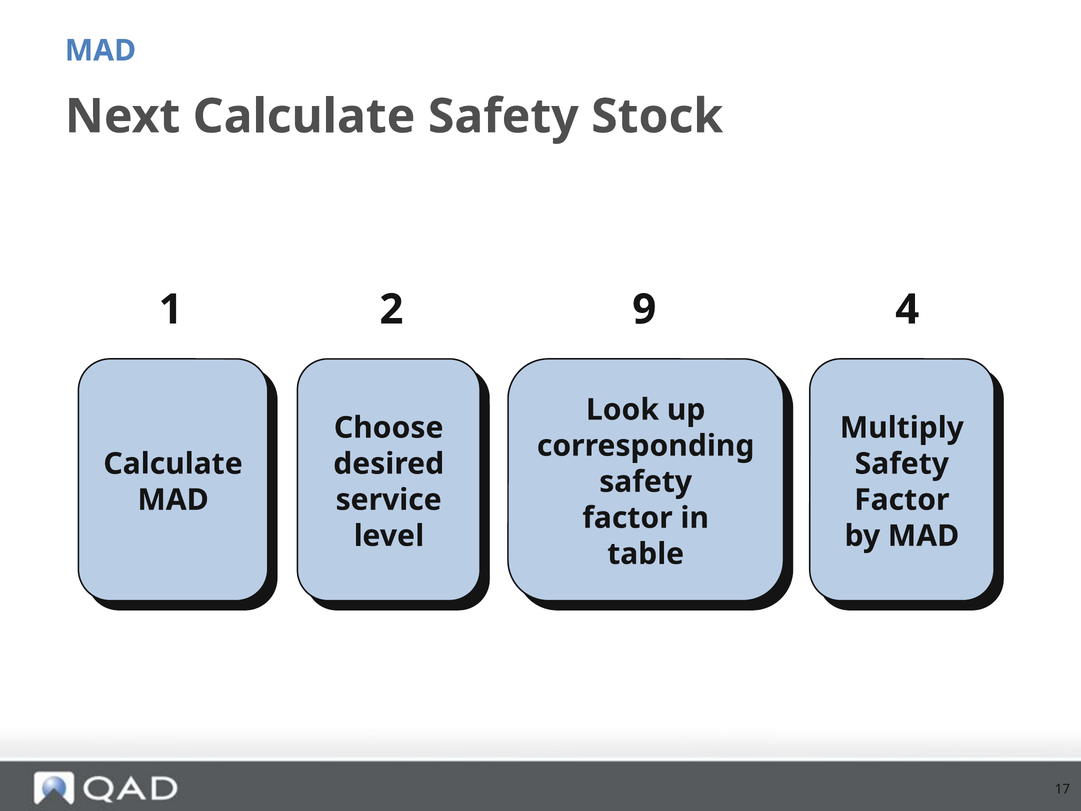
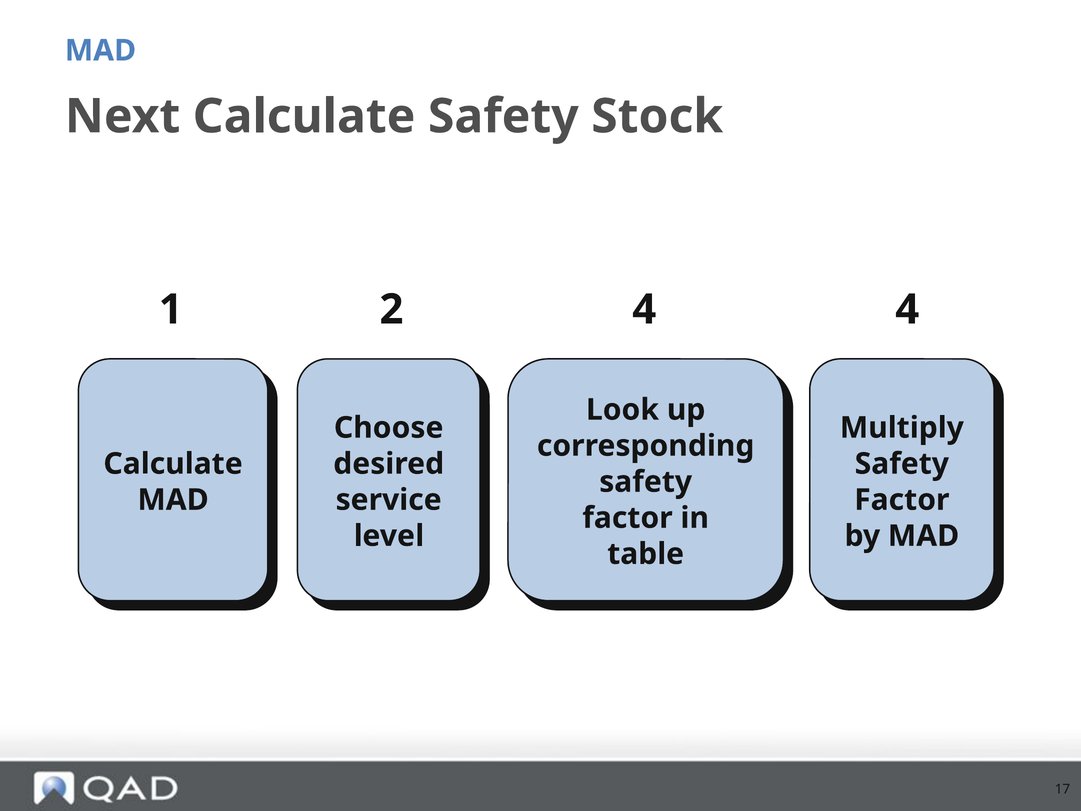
2 9: 9 -> 4 (644, 309)
